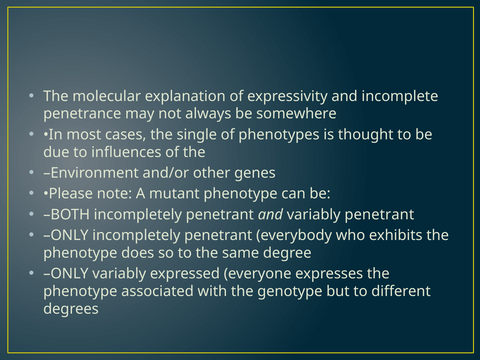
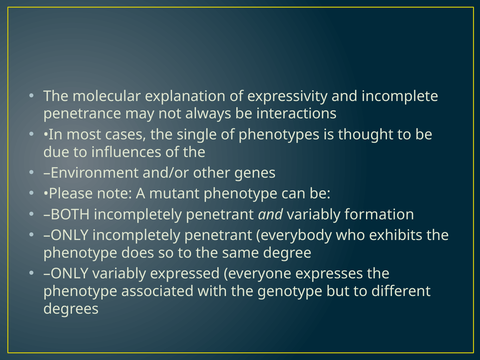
somewhere: somewhere -> interactions (296, 114)
variably penetrant: penetrant -> formation (379, 215)
